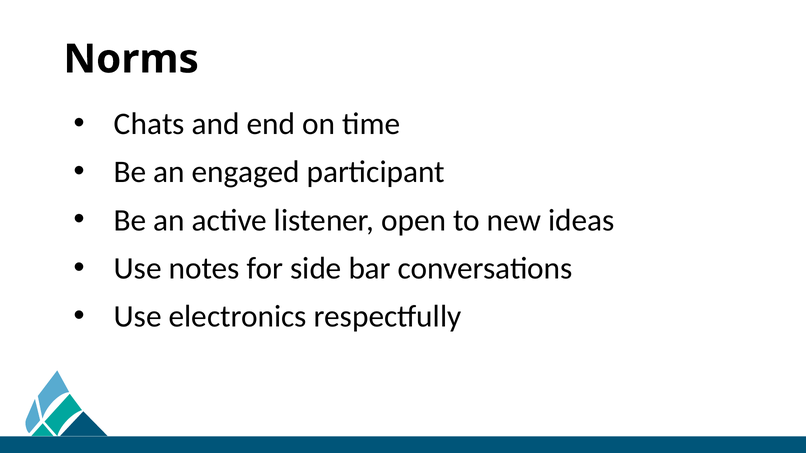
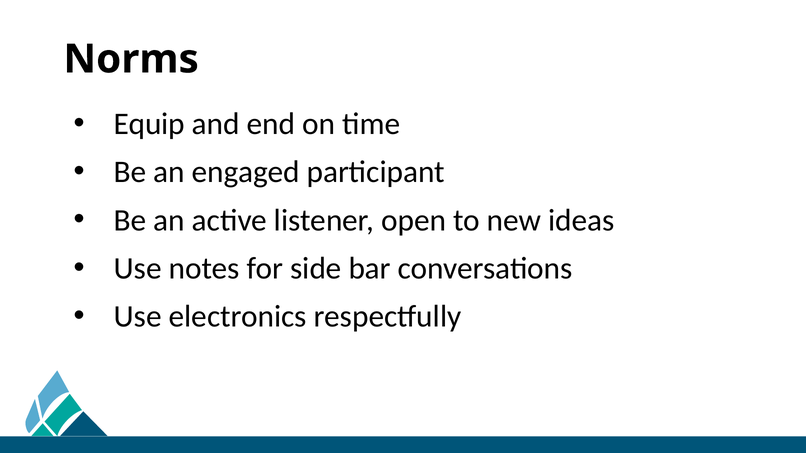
Chats: Chats -> Equip (149, 124)
